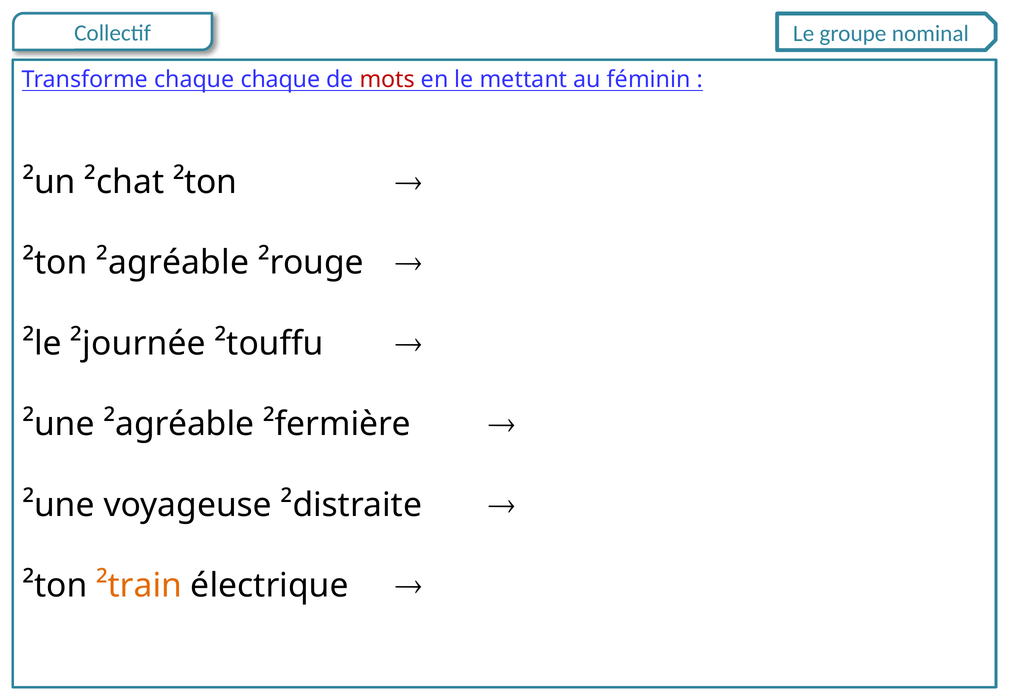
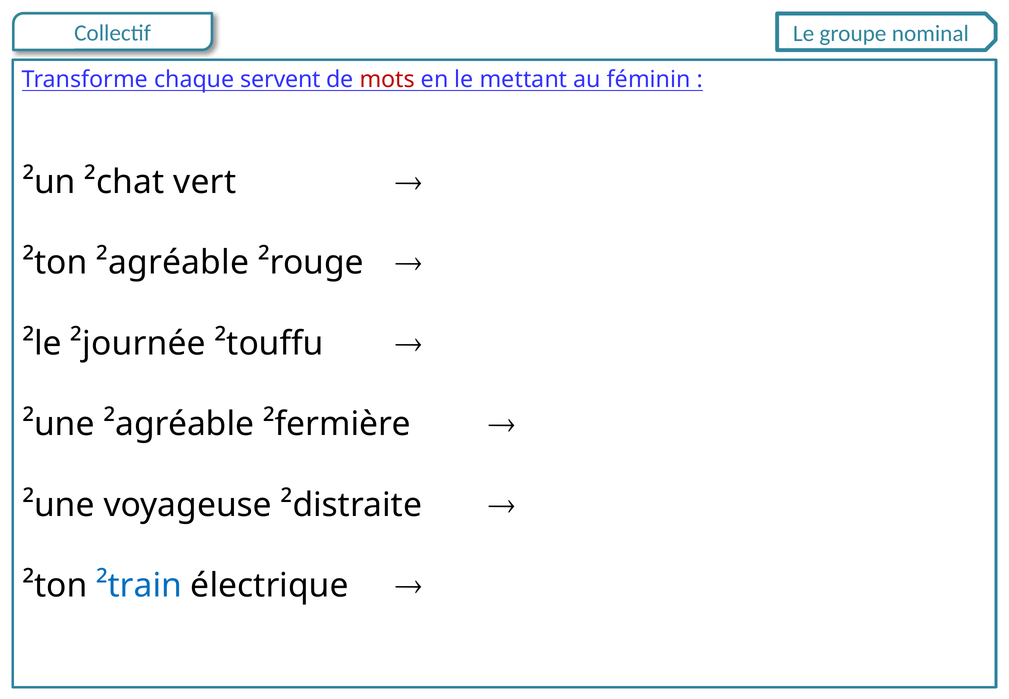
chaque chaque: chaque -> servent (280, 80)
²chat ²ton: ²ton -> vert (205, 182)
²train colour: orange -> blue (139, 586)
